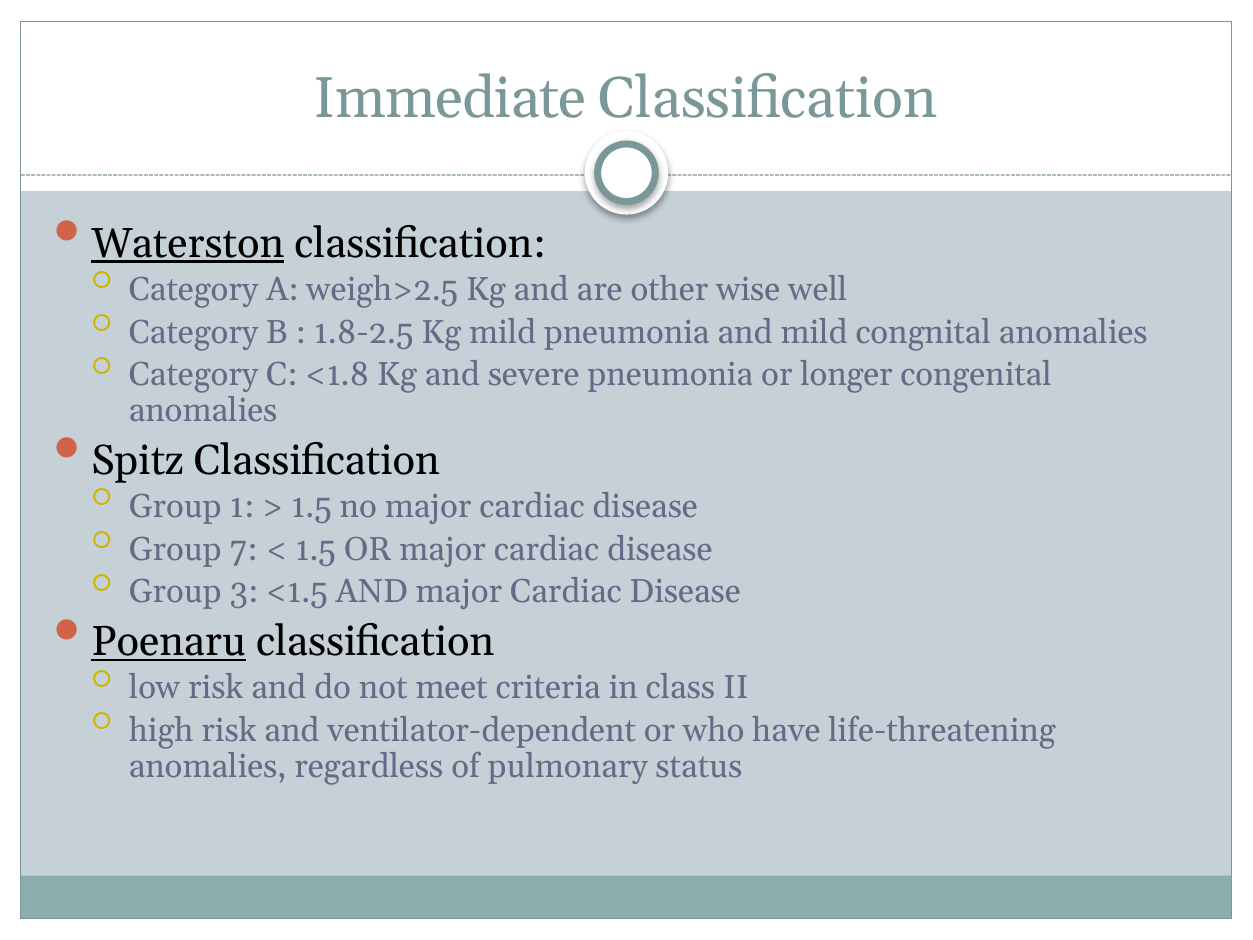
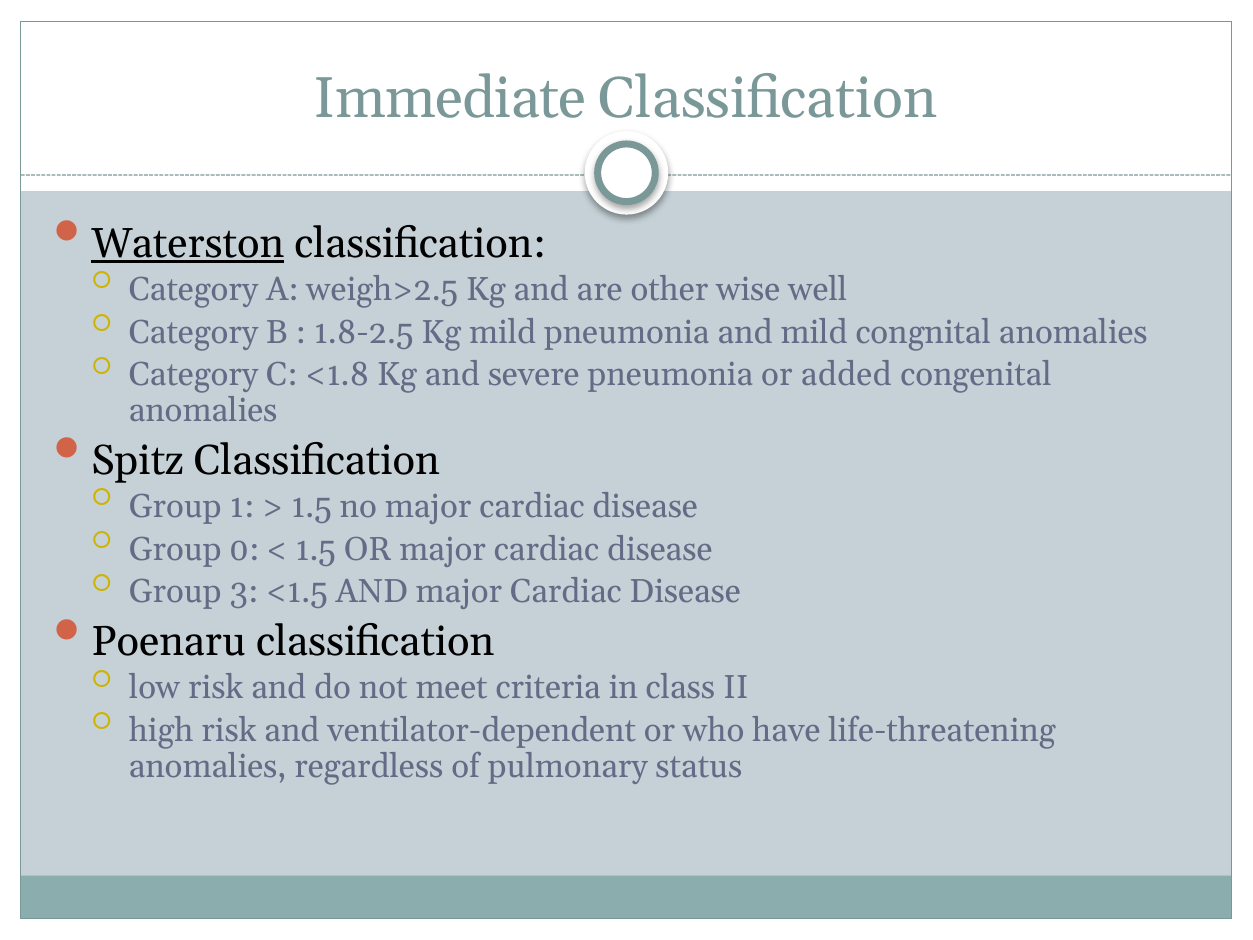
longer: longer -> added (846, 375)
7: 7 -> 0 (244, 549)
Poenaru underline: present -> none (169, 642)
